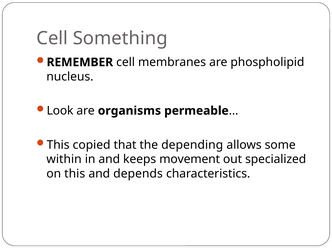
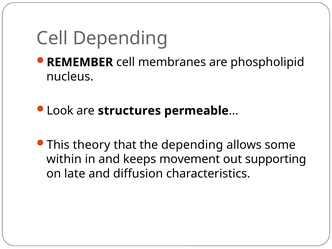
Cell Something: Something -> Depending (120, 38)
organisms: organisms -> structures (129, 111)
copied: copied -> theory (92, 145)
specialized: specialized -> supporting (276, 159)
on this: this -> late (75, 174)
depends: depends -> diffusion (138, 174)
